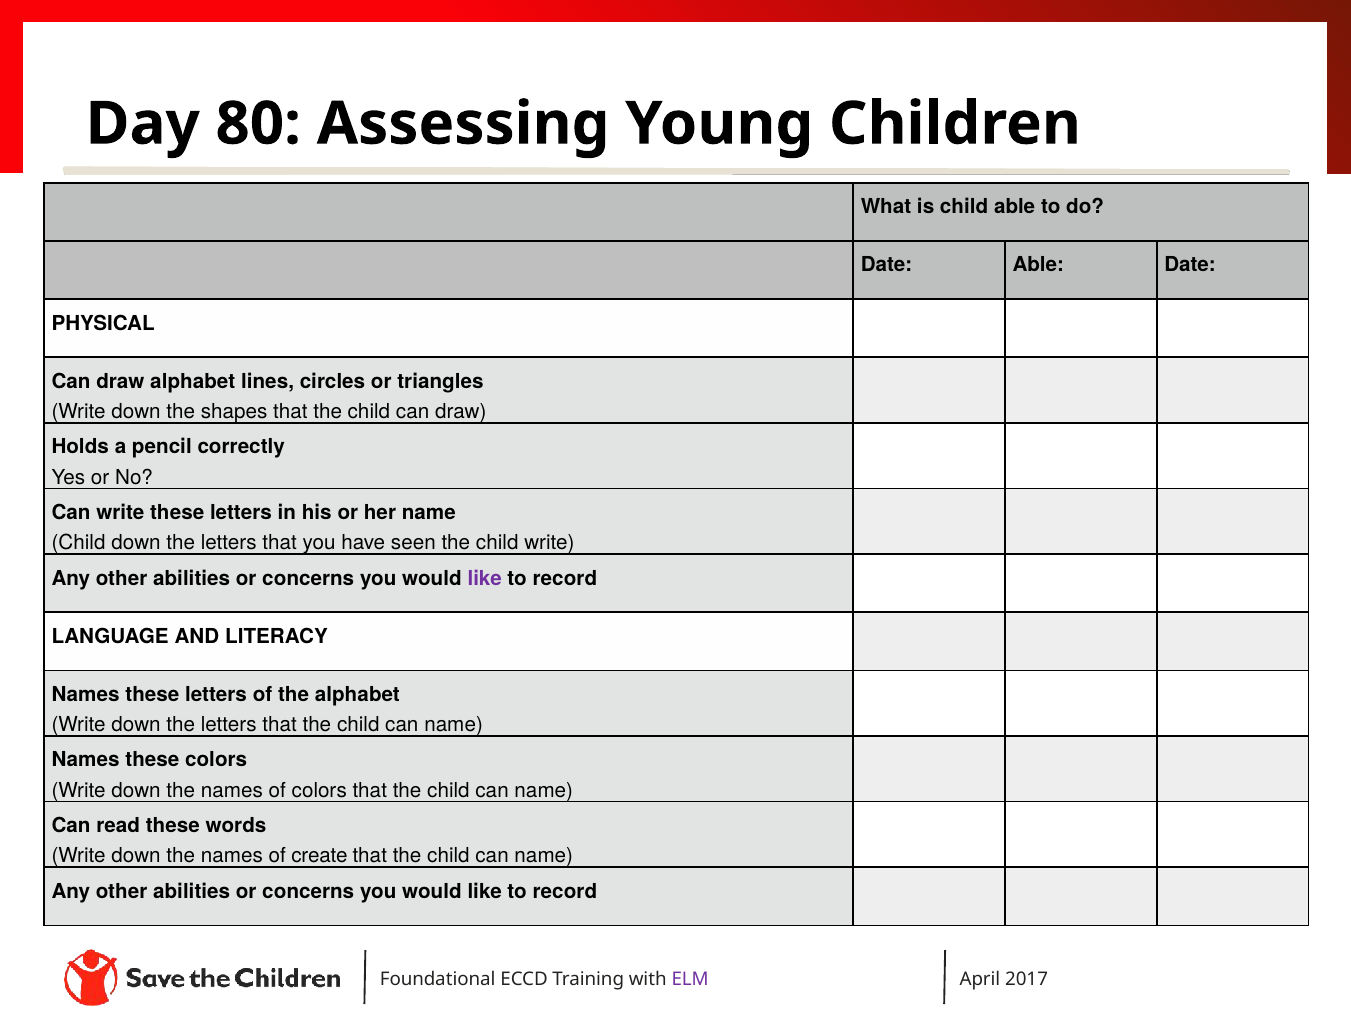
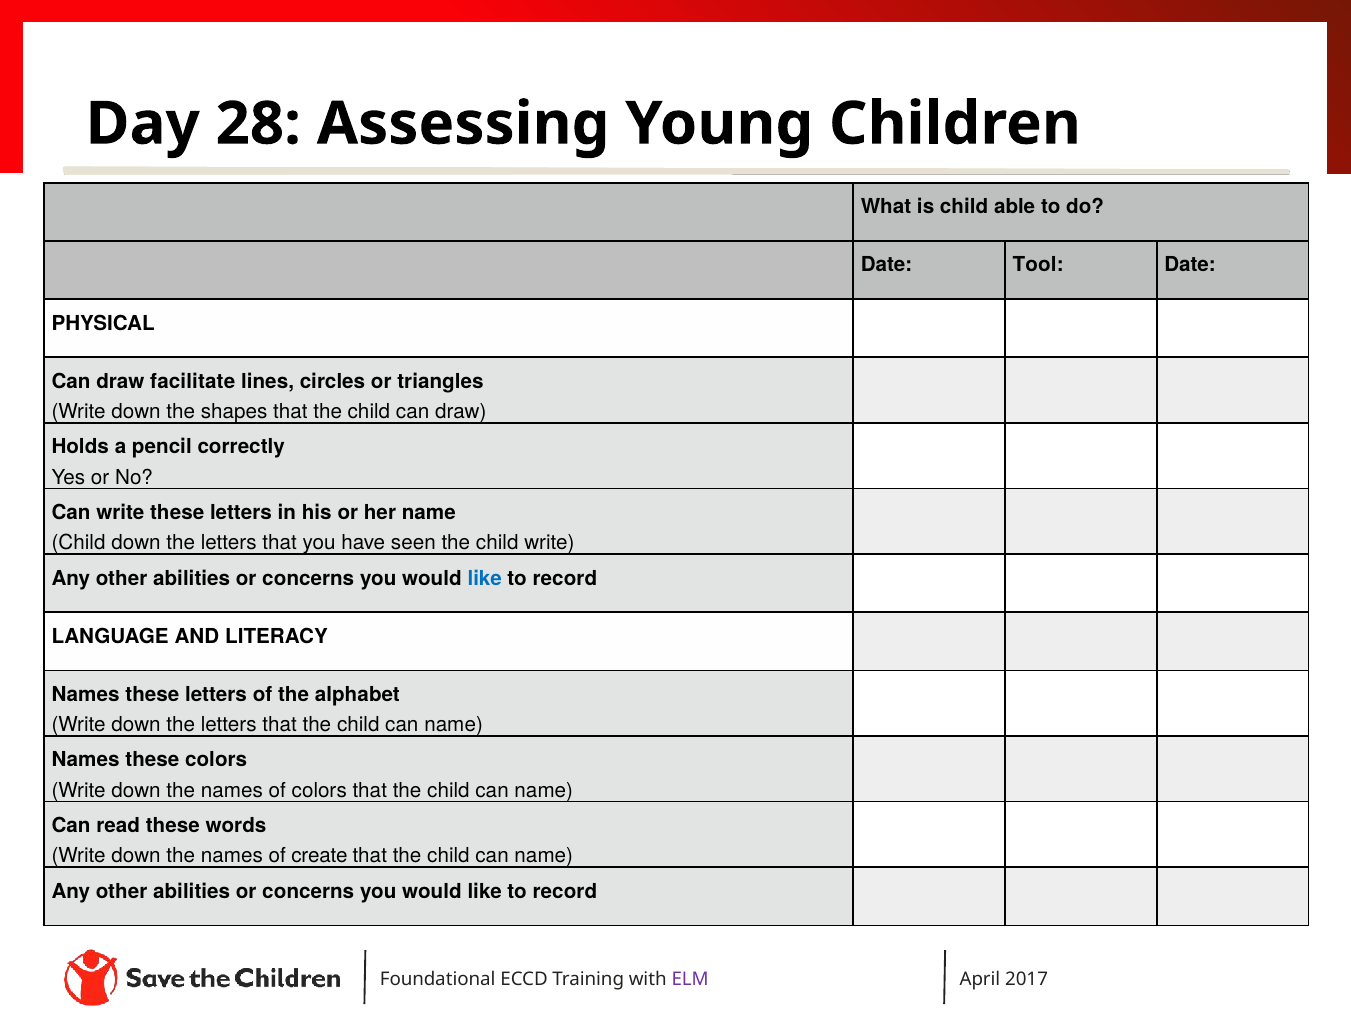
80: 80 -> 28 (258, 124)
Date Able: Able -> Tool (1038, 265)
draw alphabet: alphabet -> facilitate (193, 381)
like colour: purple -> blue (485, 578)
